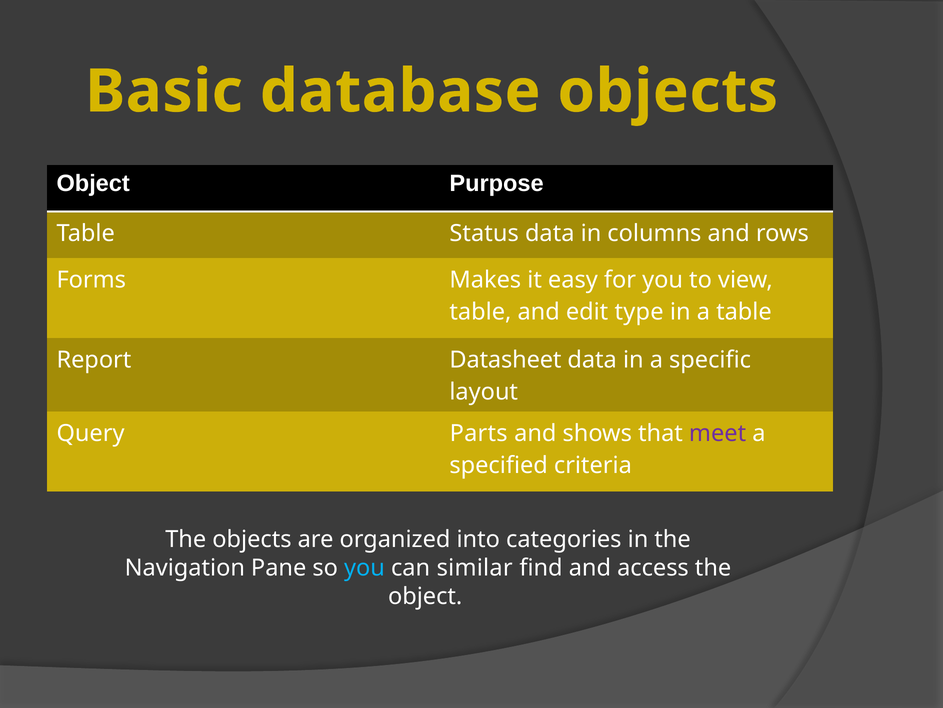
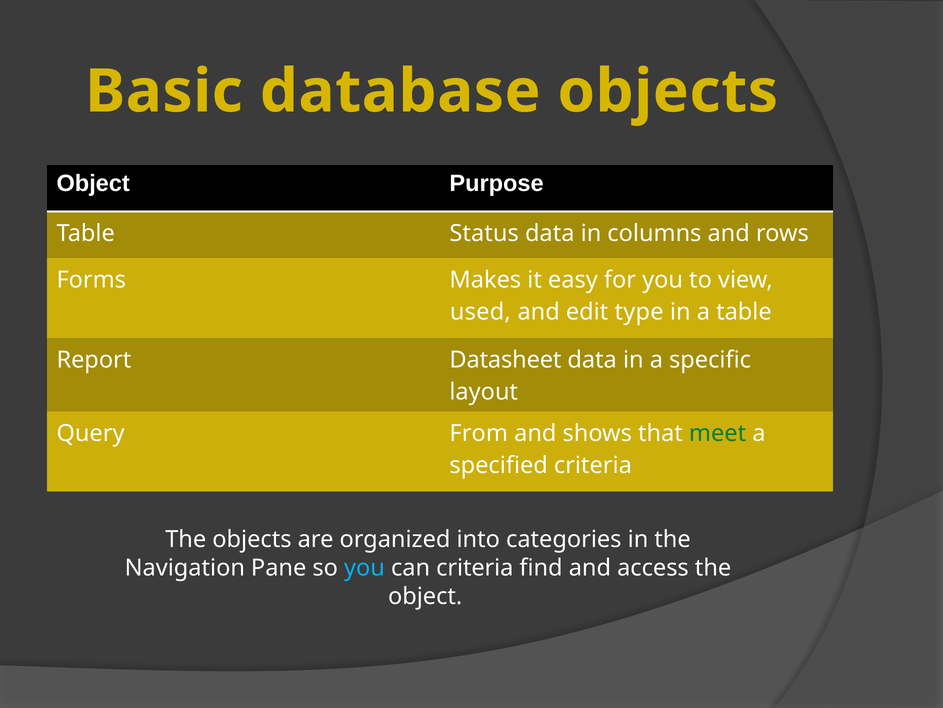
table: table -> used (480, 312)
Parts: Parts -> From (479, 433)
meet colour: purple -> green (718, 433)
can similar: similar -> criteria (475, 567)
